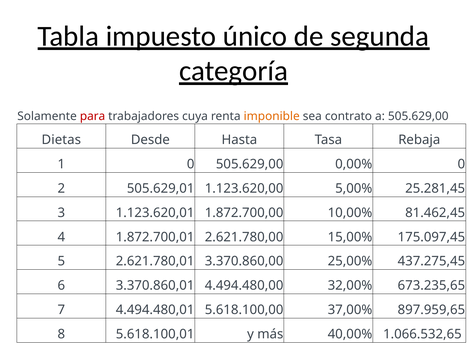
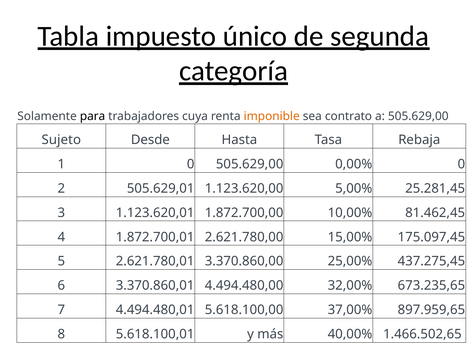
para colour: red -> black (93, 116)
Dietas: Dietas -> Sujeto (61, 140)
1.066.532,65: 1.066.532,65 -> 1.466.502,65 (422, 334)
